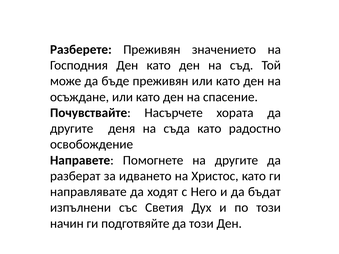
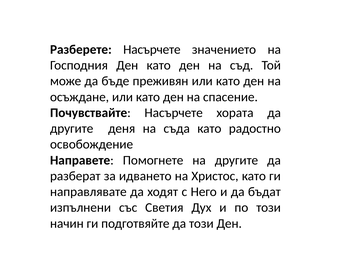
Разберете Преживян: Преживян -> Насърчете (152, 50)
